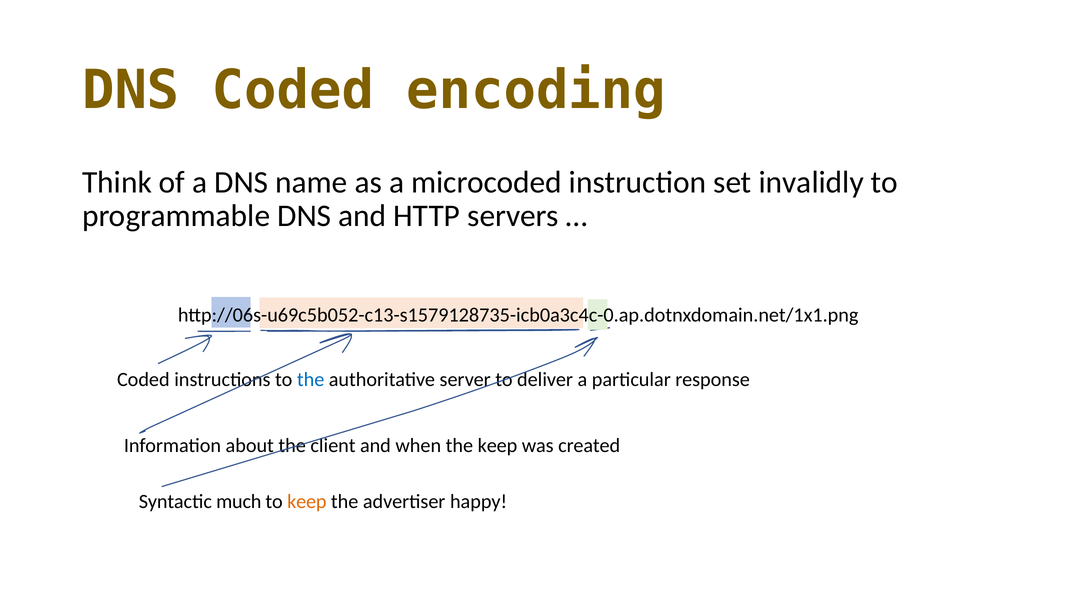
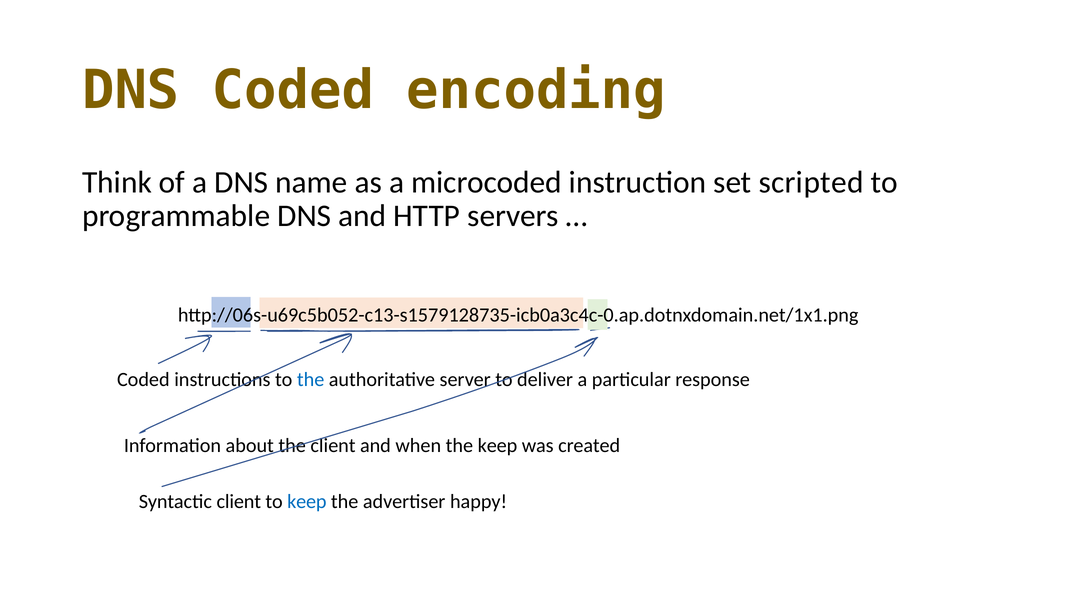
invalidly: invalidly -> scripted (811, 182)
Syntactic much: much -> client (239, 502)
keep colour: orange -> blue (307, 502)
